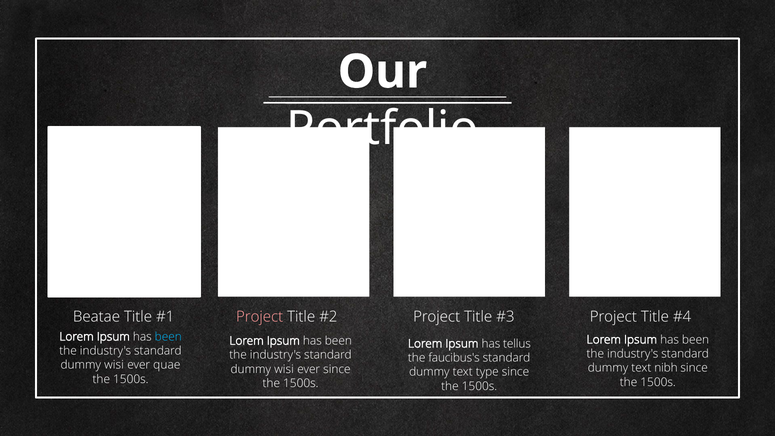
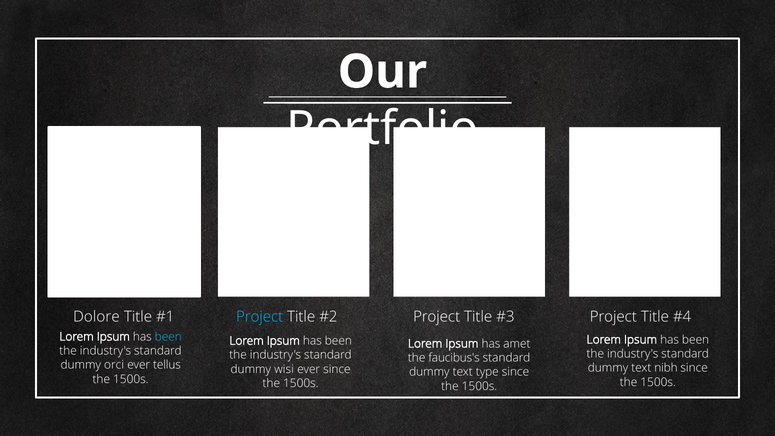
Project colour: pink -> light blue (260, 317)
Beatae: Beatae -> Dolore (96, 317)
tellus: tellus -> amet (517, 344)
wisi: wisi -> orci (114, 365)
quae: quae -> tellus (167, 365)
